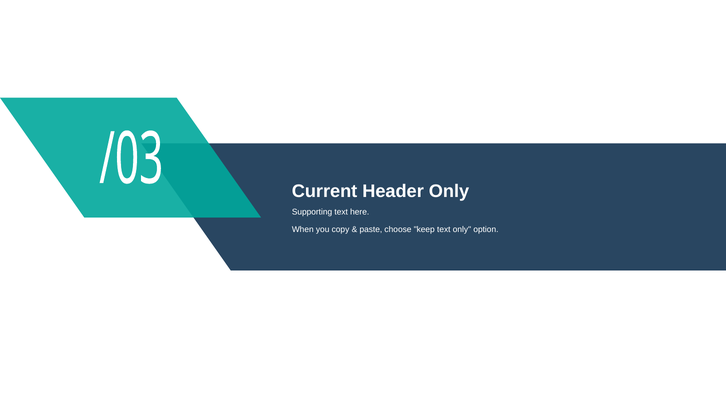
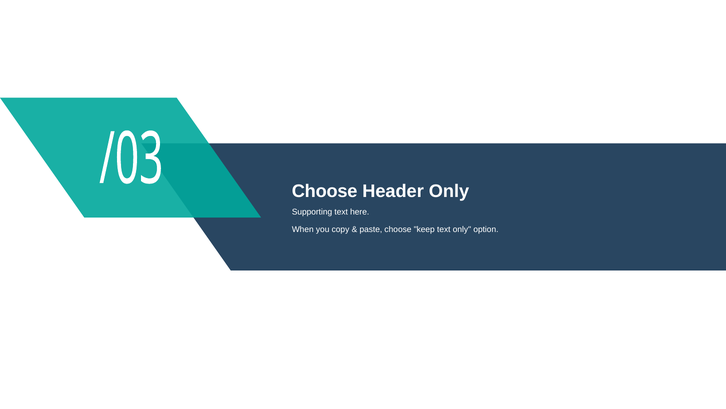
Current: Current -> Choose (325, 191)
